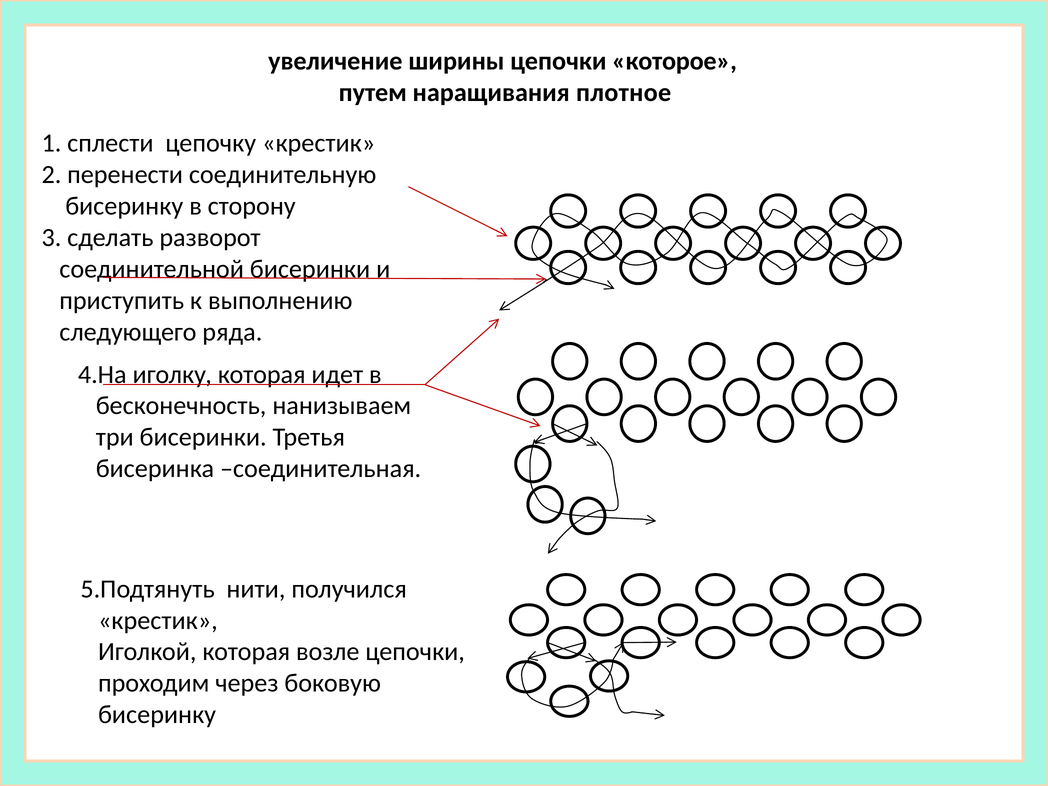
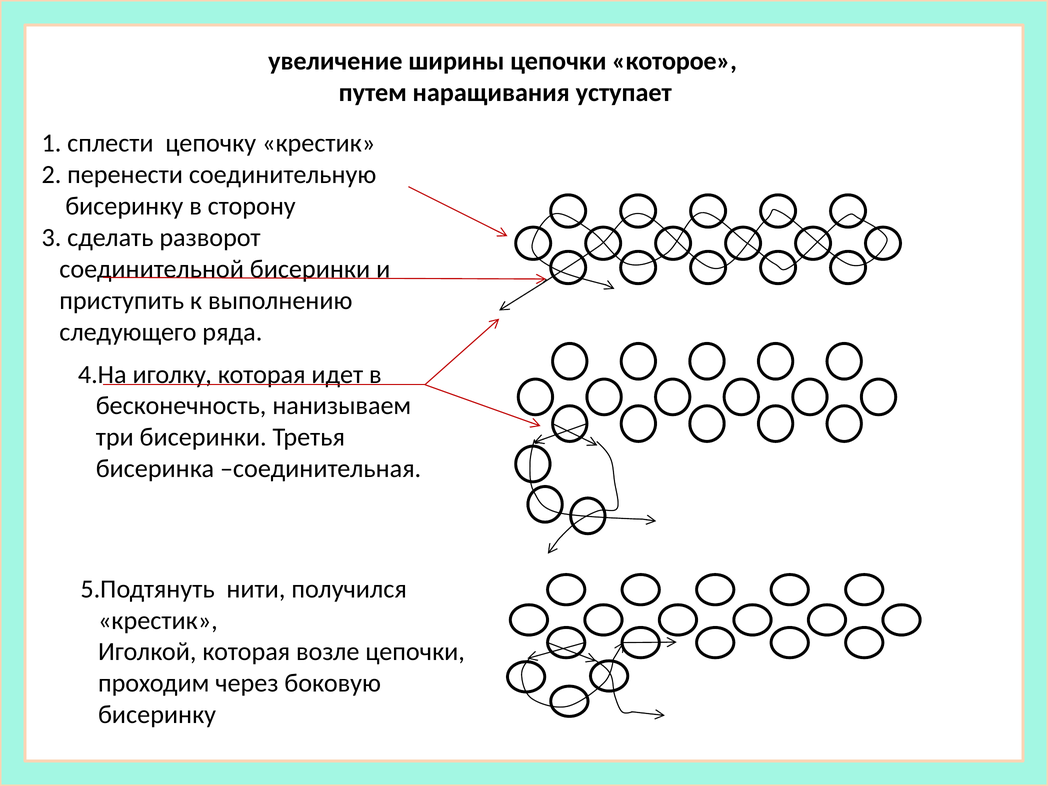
плотное: плотное -> уступает (624, 92)
